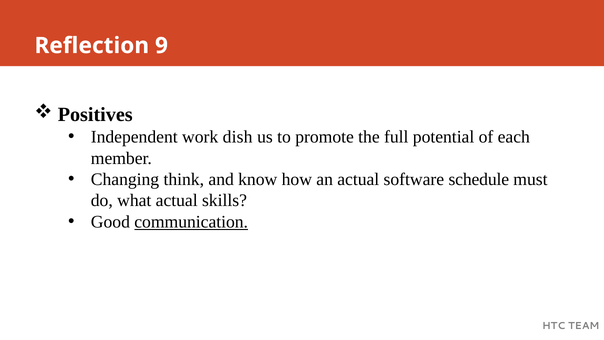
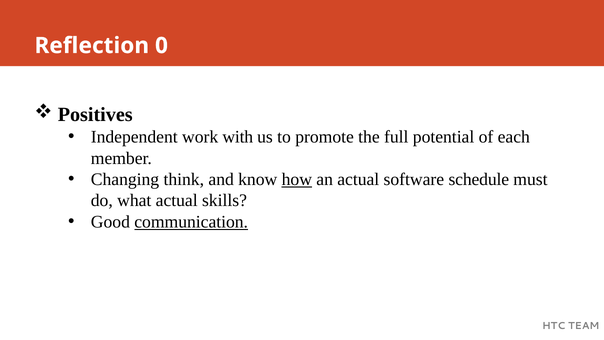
9: 9 -> 0 (161, 46)
dish: dish -> with (238, 137)
how underline: none -> present (297, 179)
